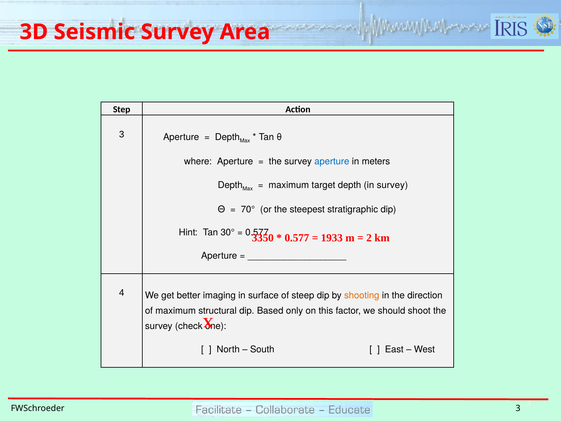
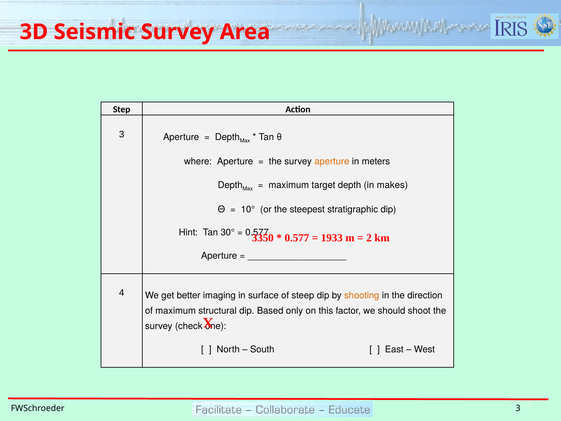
aperture colour: blue -> orange (332, 161)
in survey: survey -> makes (392, 185)
70°: 70° -> 10° (248, 209)
